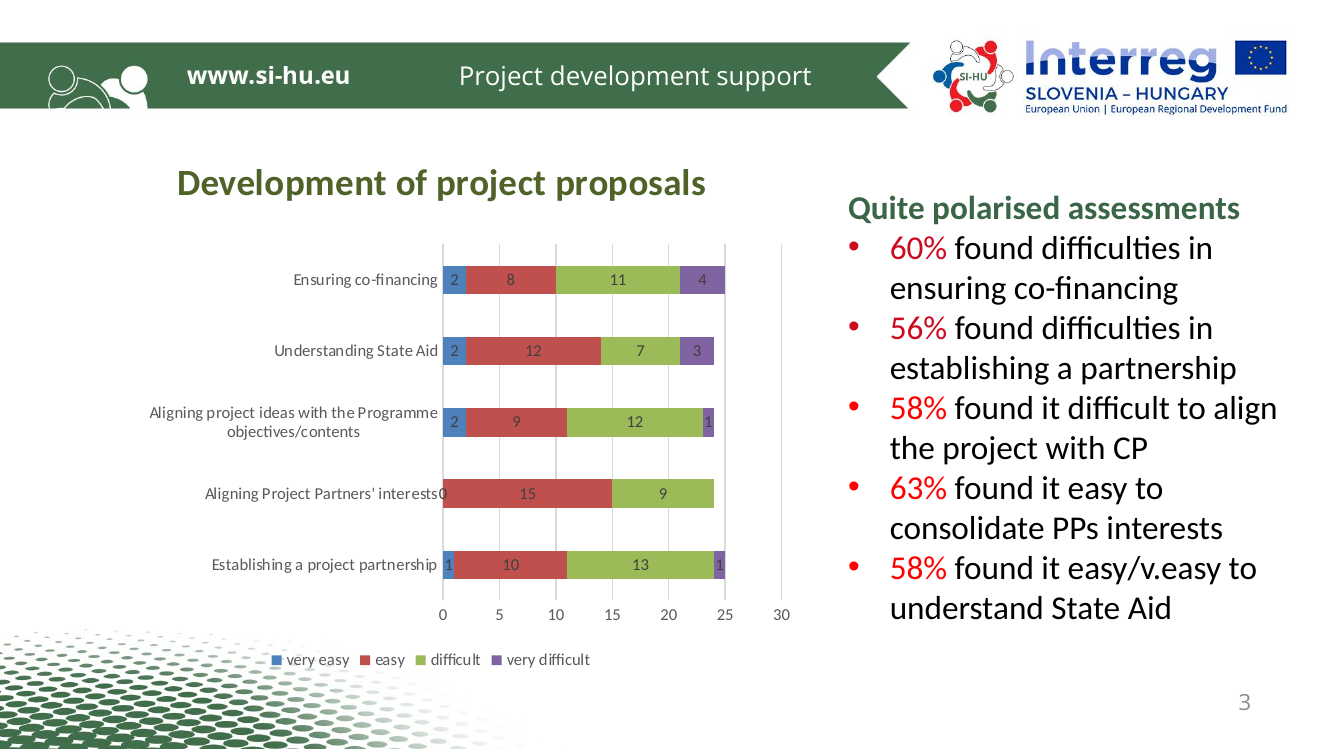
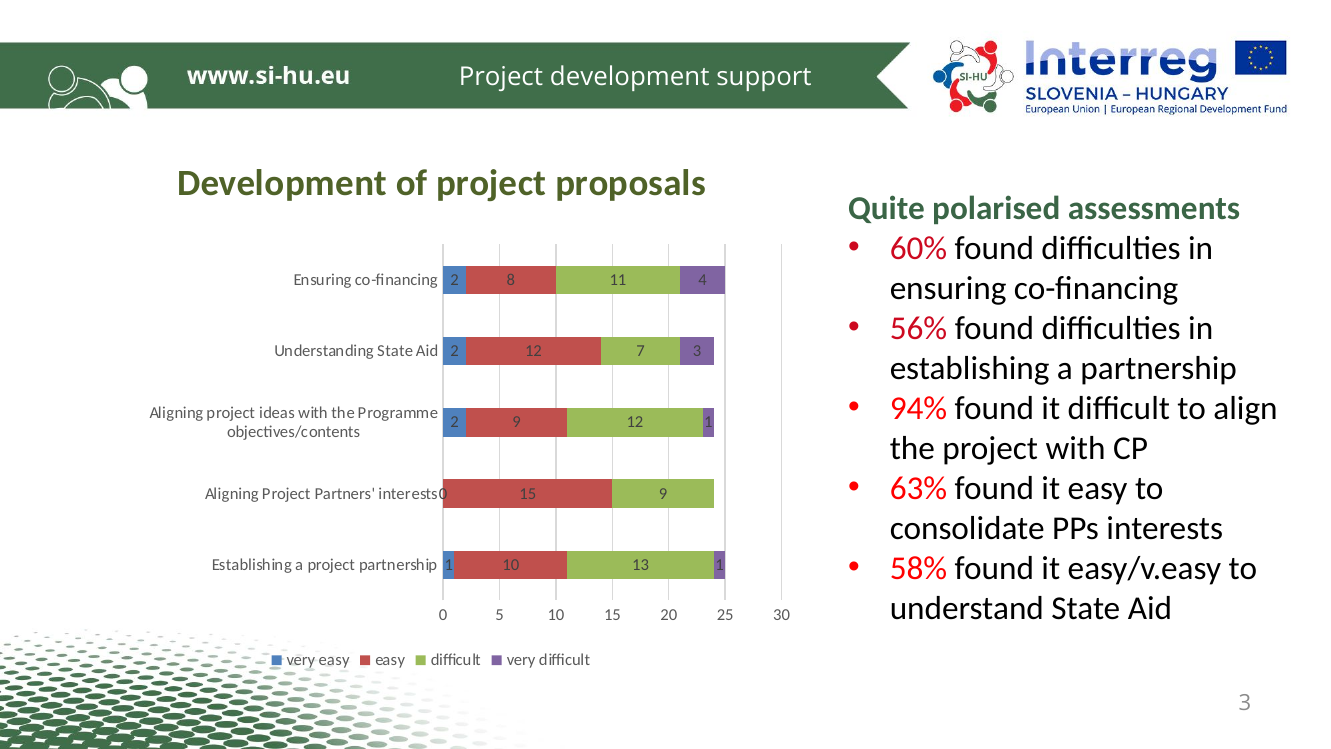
58%: 58% -> 94% (918, 408)
